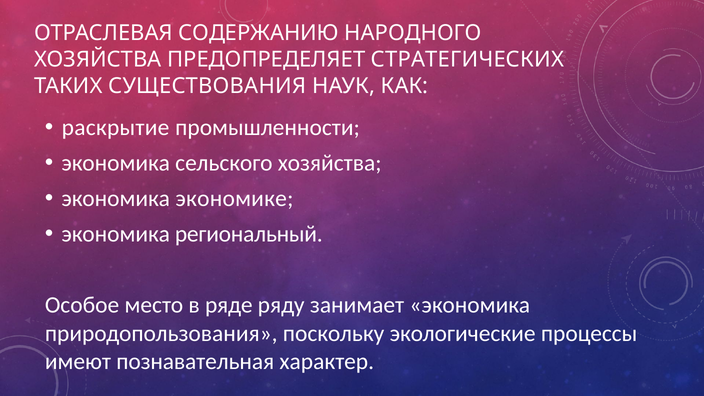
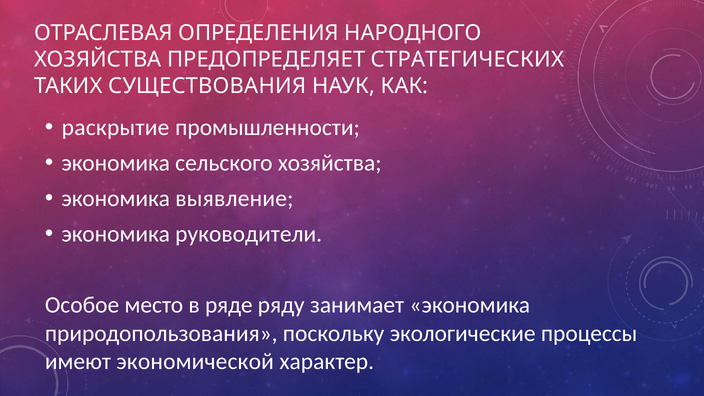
СОДЕРЖАНИЮ: СОДЕРЖАНИЮ -> ОПРЕДЕЛЕНИЯ (259, 33)
экономике: экономике -> выявление (234, 199)
региональный: региональный -> руководители (249, 234)
познавательная: познавательная -> экономической (195, 362)
